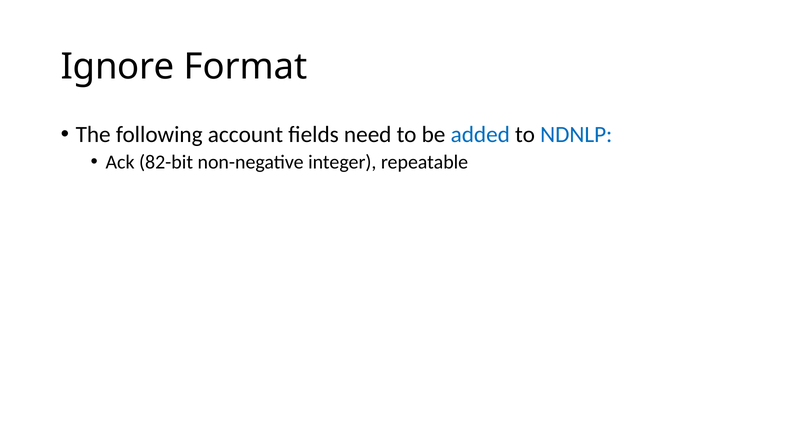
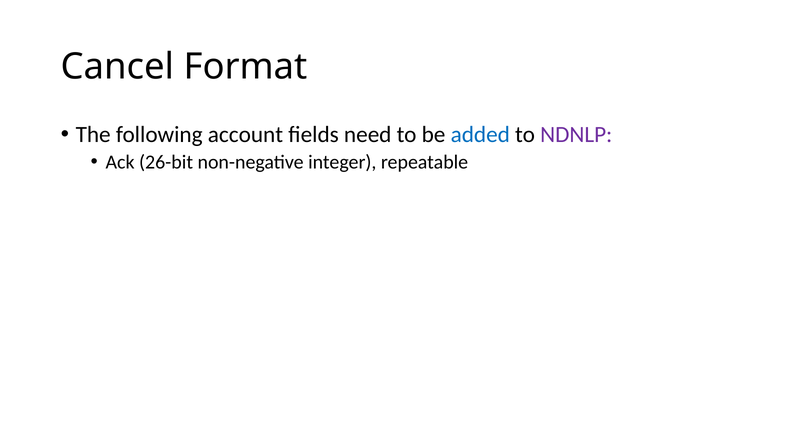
Ignore: Ignore -> Cancel (117, 67)
NDNLP colour: blue -> purple (576, 135)
82-bit: 82-bit -> 26-bit (166, 162)
